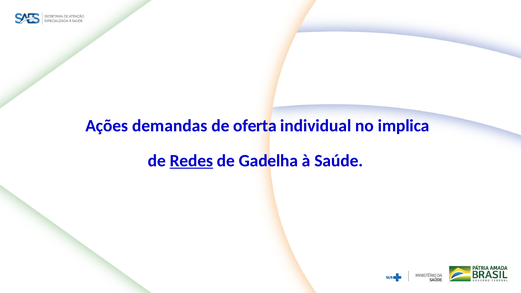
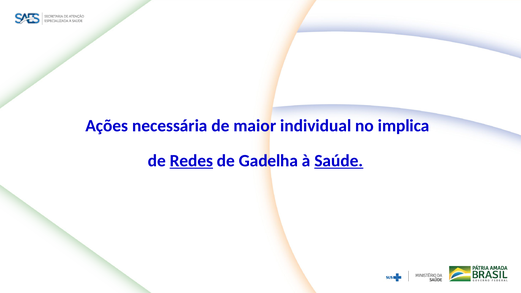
demandas: demandas -> necessária (170, 126)
oferta: oferta -> maior (255, 126)
Saúde underline: none -> present (339, 161)
